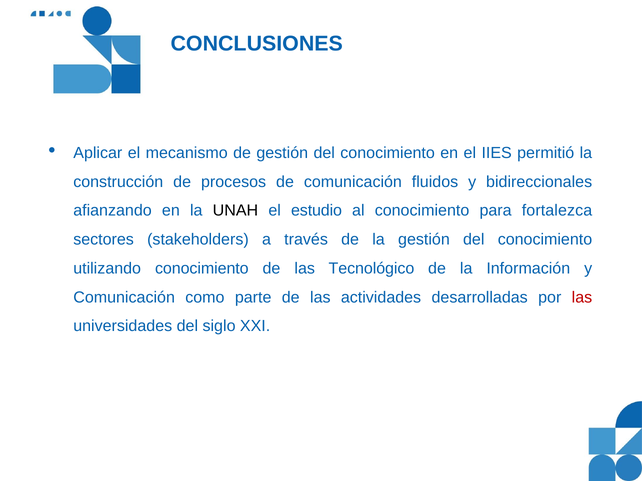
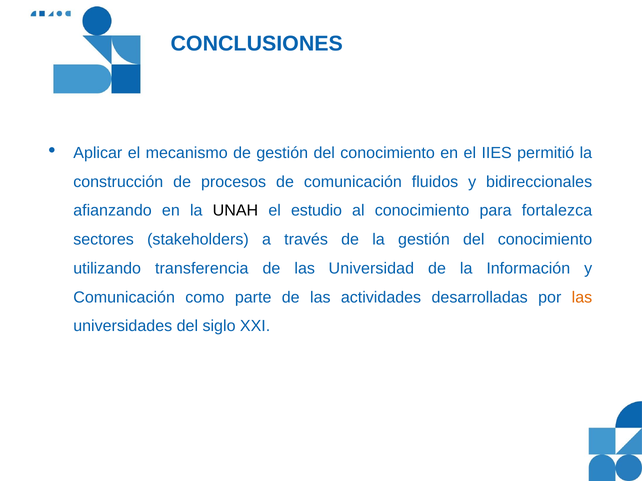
utilizando conocimiento: conocimiento -> transferencia (202, 269)
Tecnológico: Tecnológico -> Universidad (371, 269)
las colour: red -> orange (582, 298)
